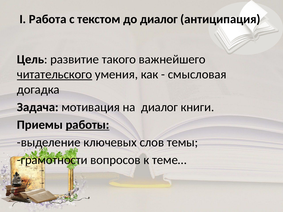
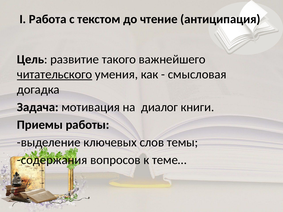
до диалог: диалог -> чтение (159, 19)
работы underline: present -> none (88, 125)
грамотности: грамотности -> содержания (52, 160)
